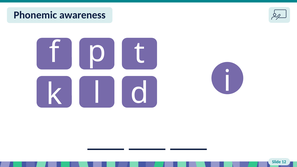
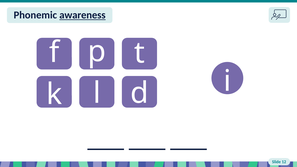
awareness underline: none -> present (82, 15)
